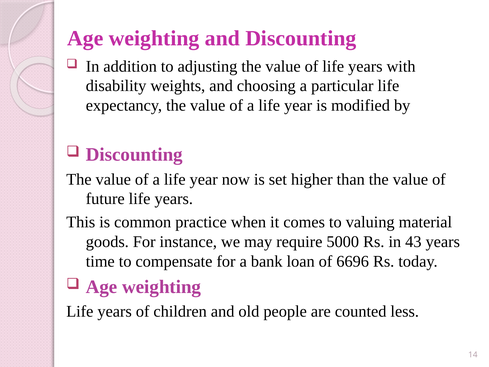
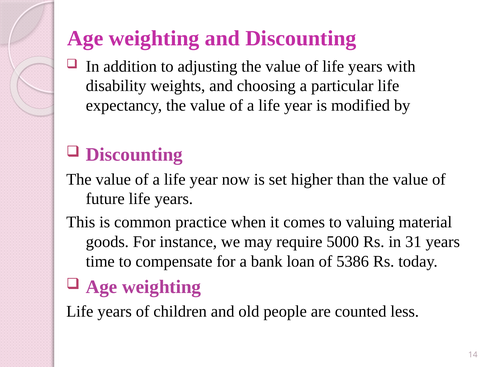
43: 43 -> 31 (413, 242)
6696: 6696 -> 5386 (353, 261)
